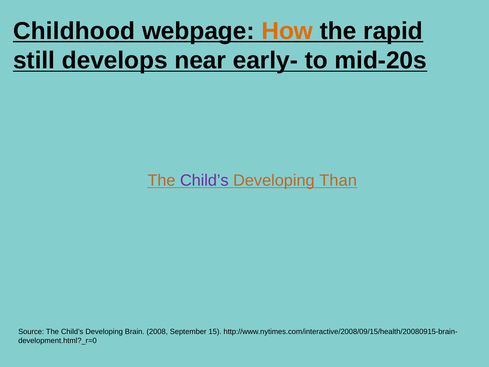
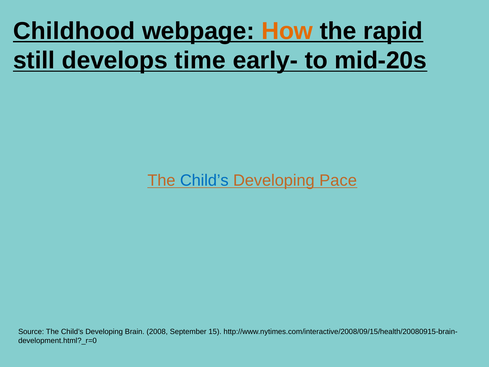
near: near -> time (200, 60)
Child’s colour: purple -> blue (204, 180)
Than: Than -> Pace (338, 180)
